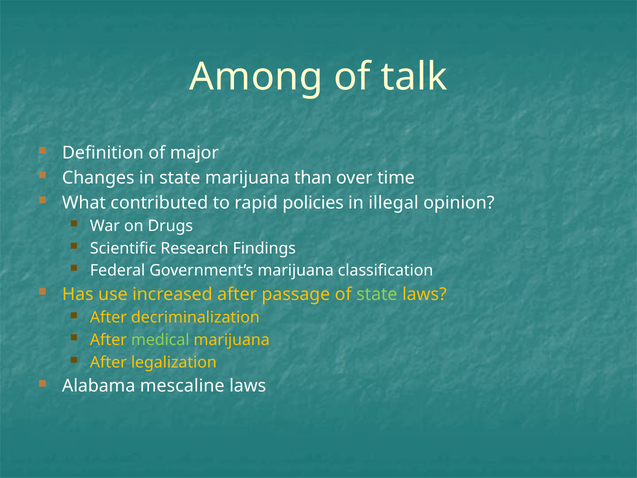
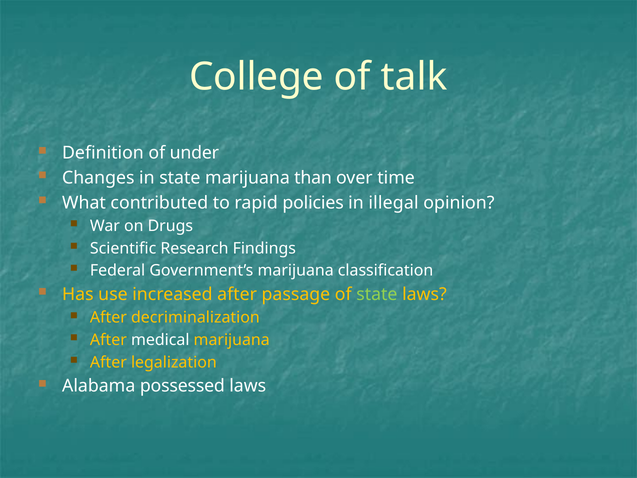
Among: Among -> College (256, 77)
major: major -> under (194, 153)
medical colour: light green -> white (160, 340)
mescaline: mescaline -> possessed (182, 386)
